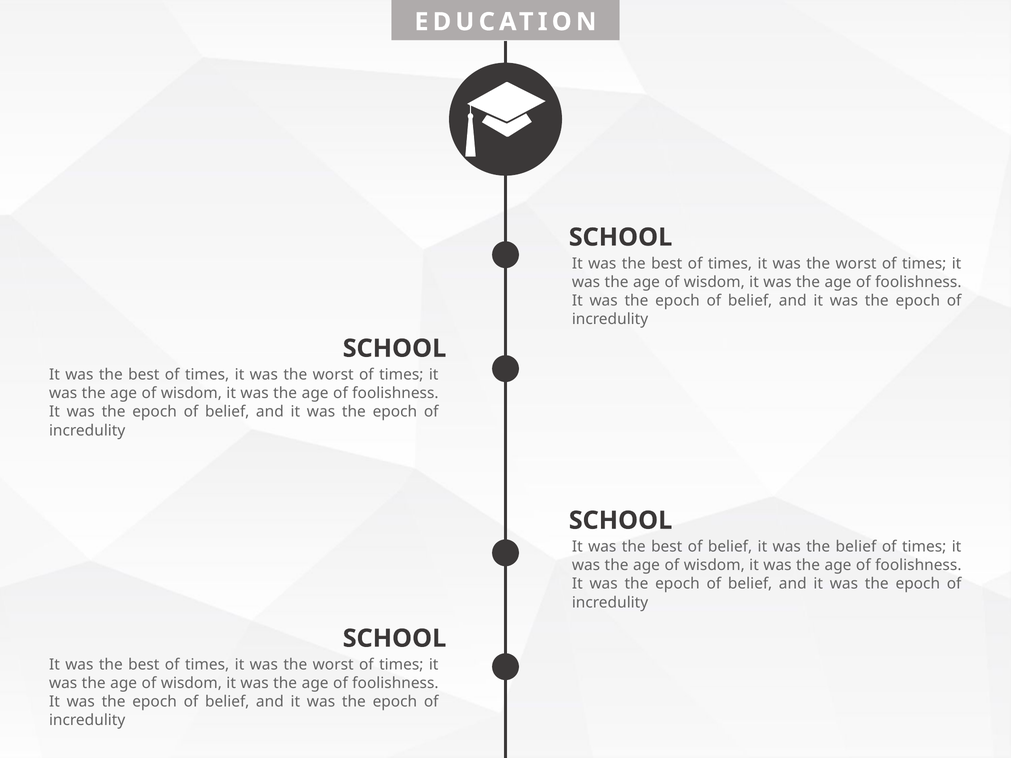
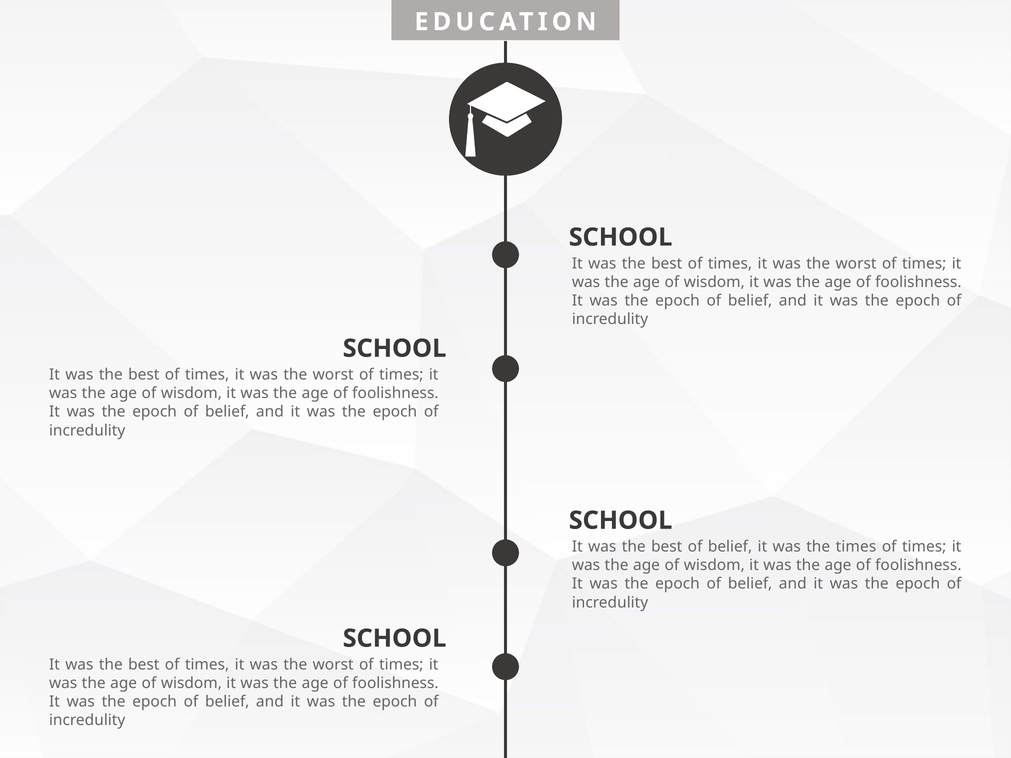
the belief: belief -> times (856, 547)
